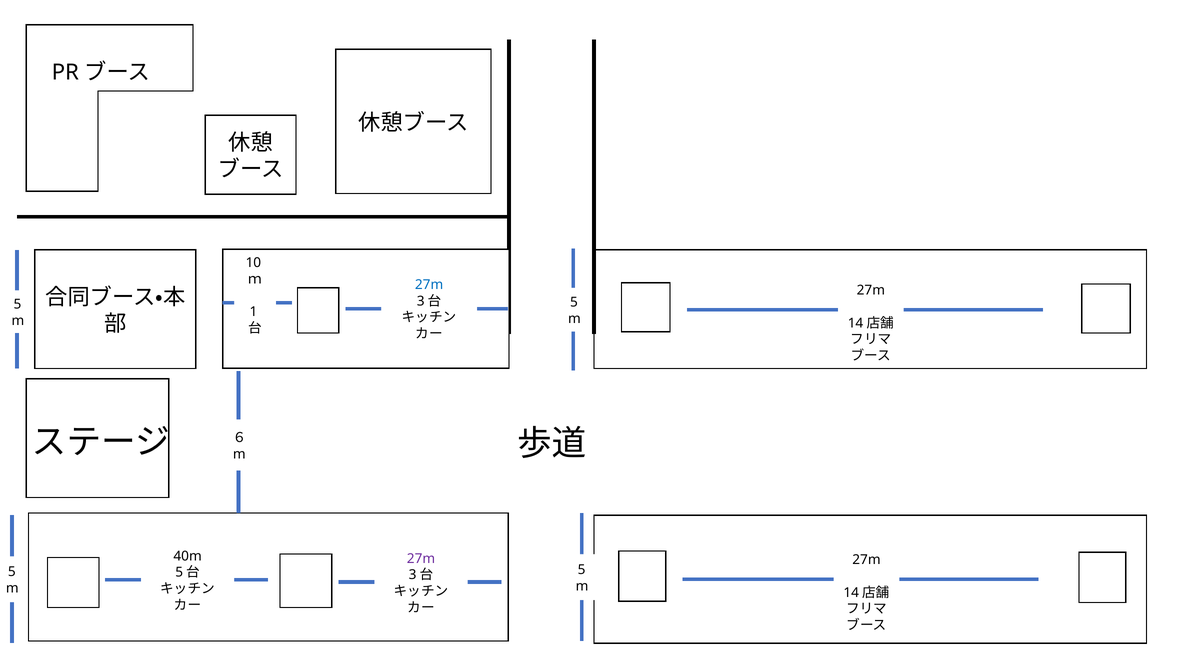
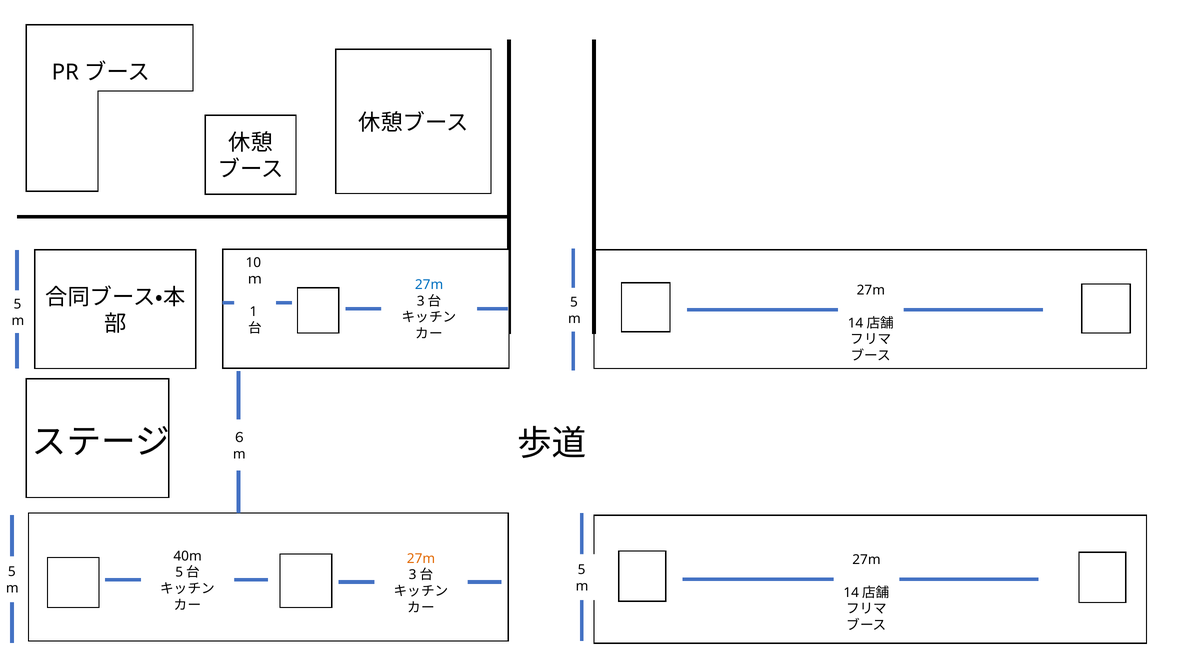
27m colour: purple -> orange (421, 559)
